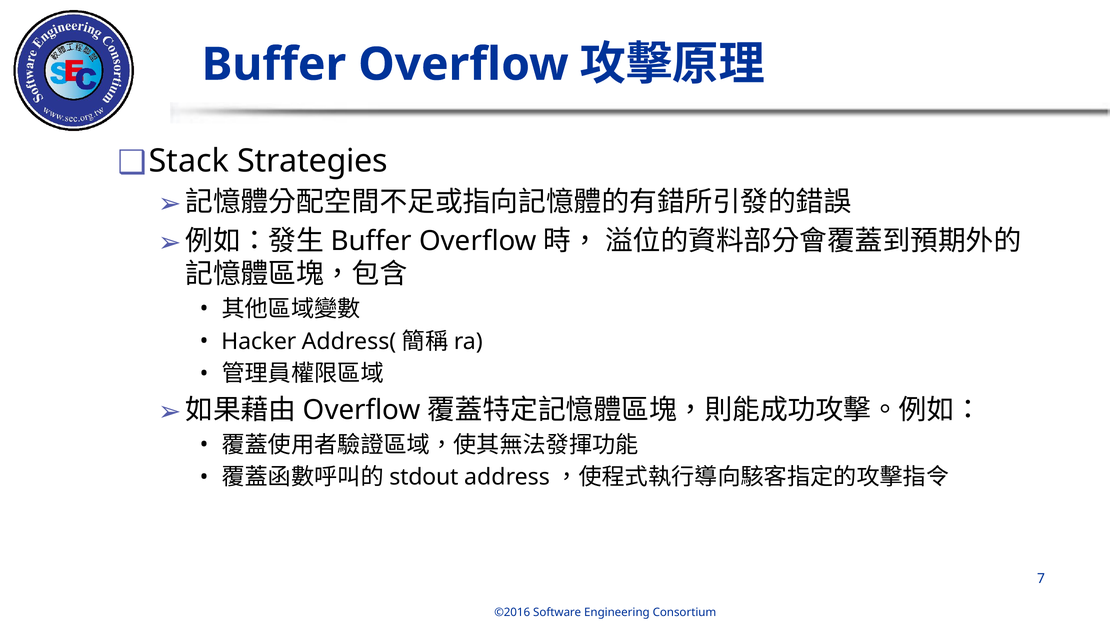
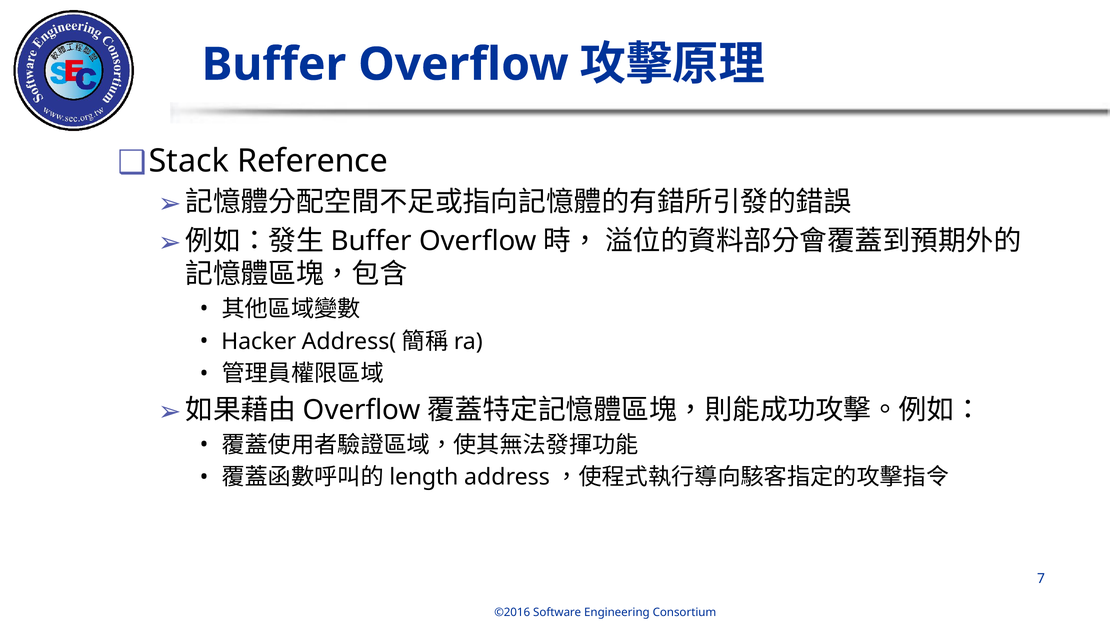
Strategies: Strategies -> Reference (313, 161)
stdout: stdout -> length (424, 478)
